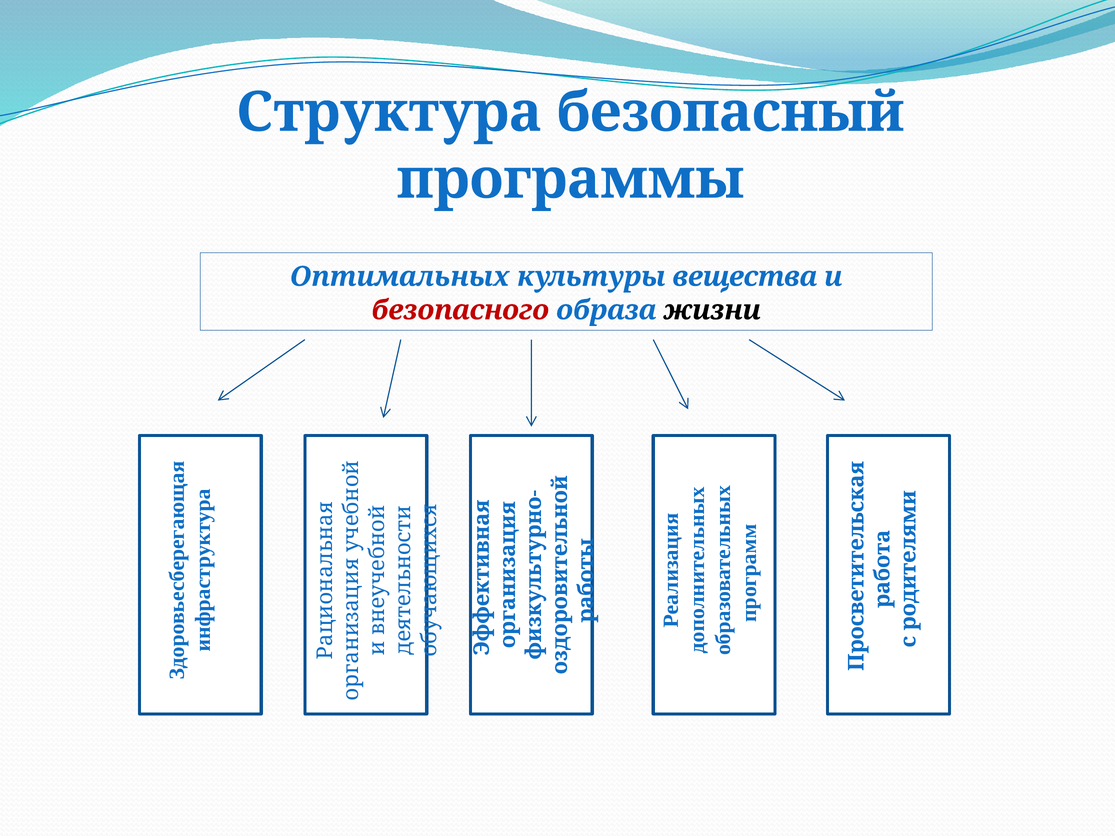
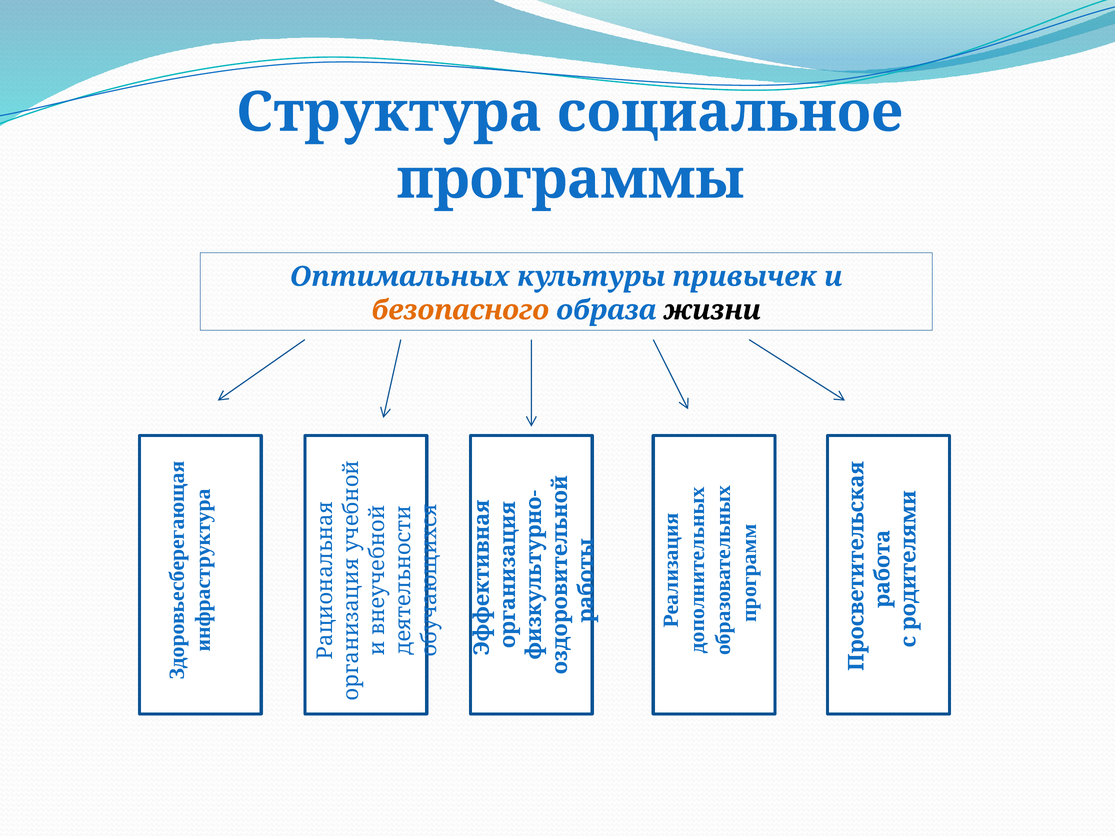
безопасный: безопасный -> социальное (730, 112)
вещества: вещества -> привычек (745, 277)
безопасного colour: red -> orange (460, 310)
